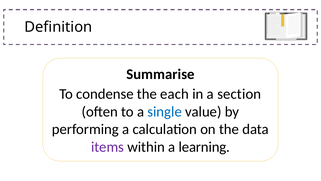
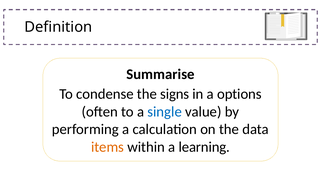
each: each -> signs (175, 94)
section: section -> options (239, 94)
items colour: purple -> orange (108, 147)
